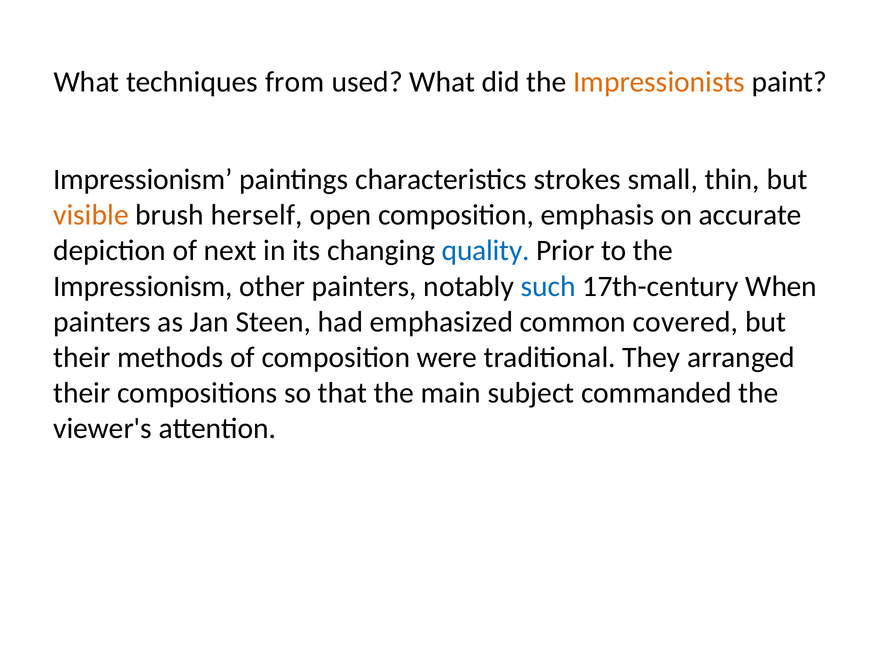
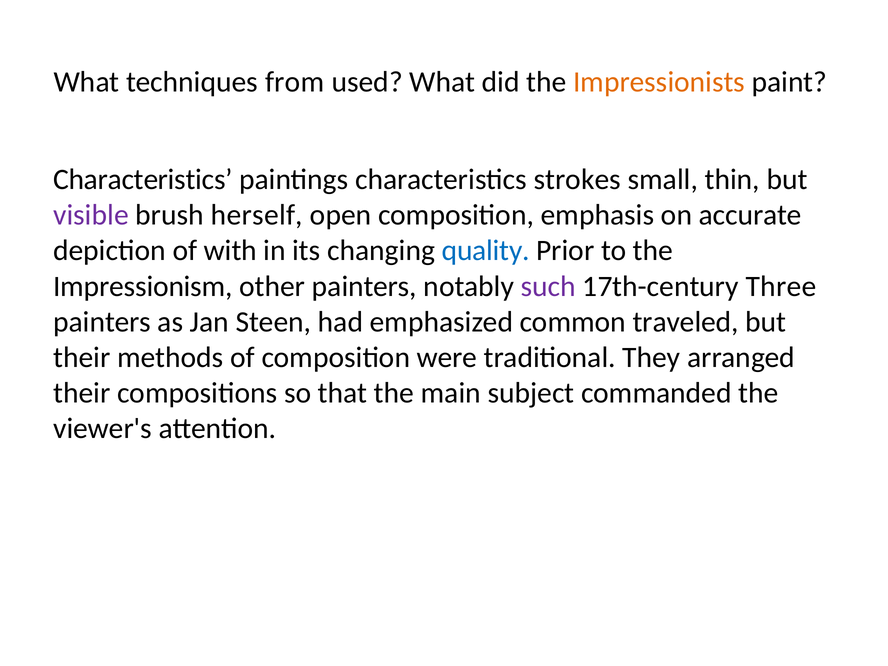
Impressionism: Impressionism -> Characteristics (143, 180)
visible colour: orange -> purple (91, 215)
next: next -> with (230, 251)
such colour: blue -> purple (548, 286)
When: When -> Three (781, 286)
covered: covered -> traveled (686, 322)
